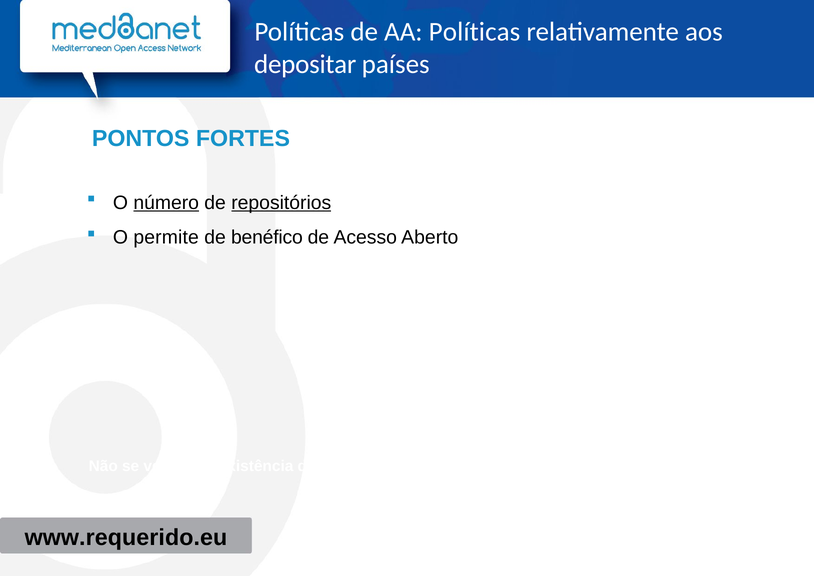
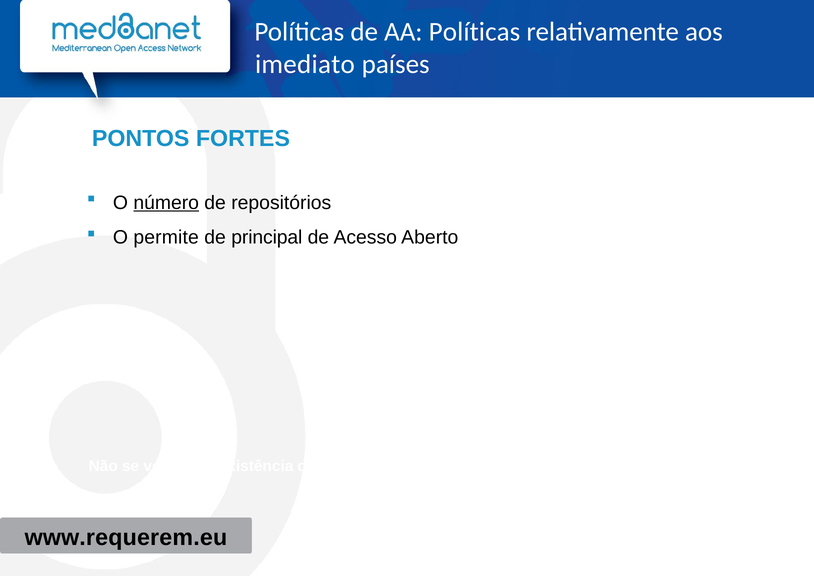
depositar: depositar -> imediato (305, 64)
repositórios underline: present -> none (281, 203)
benéfico: benéfico -> principal (267, 237)
www.requerido.eu: www.requerido.eu -> www.requerem.eu (126, 537)
